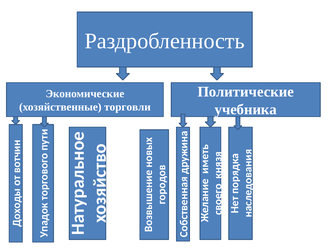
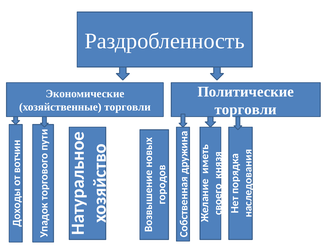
учебника: учебника -> торговли (246, 110)
